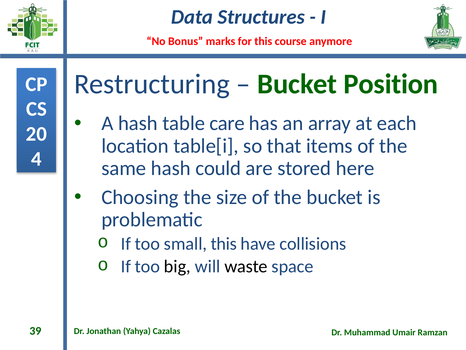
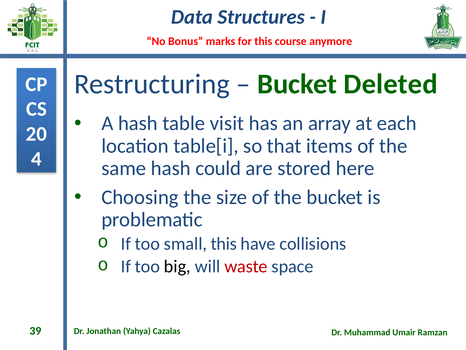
Position: Position -> Deleted (391, 84)
care: care -> visit (227, 123)
waste colour: black -> red (246, 266)
